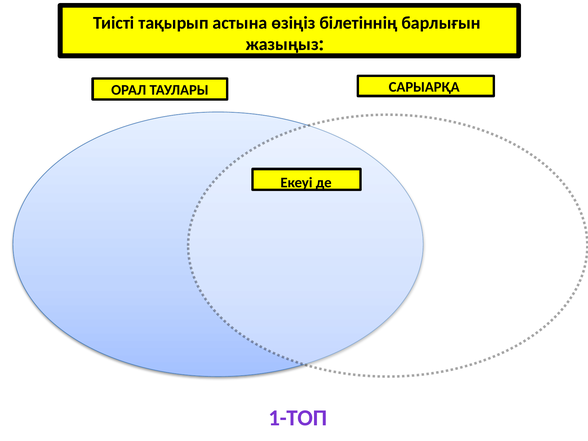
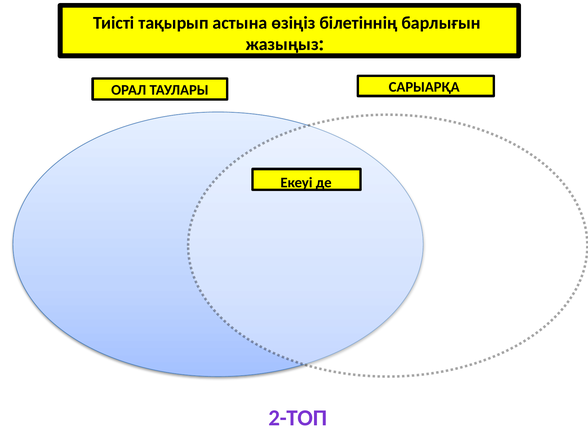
1-ТОП: 1-ТОП -> 2-ТОП (298, 418)
